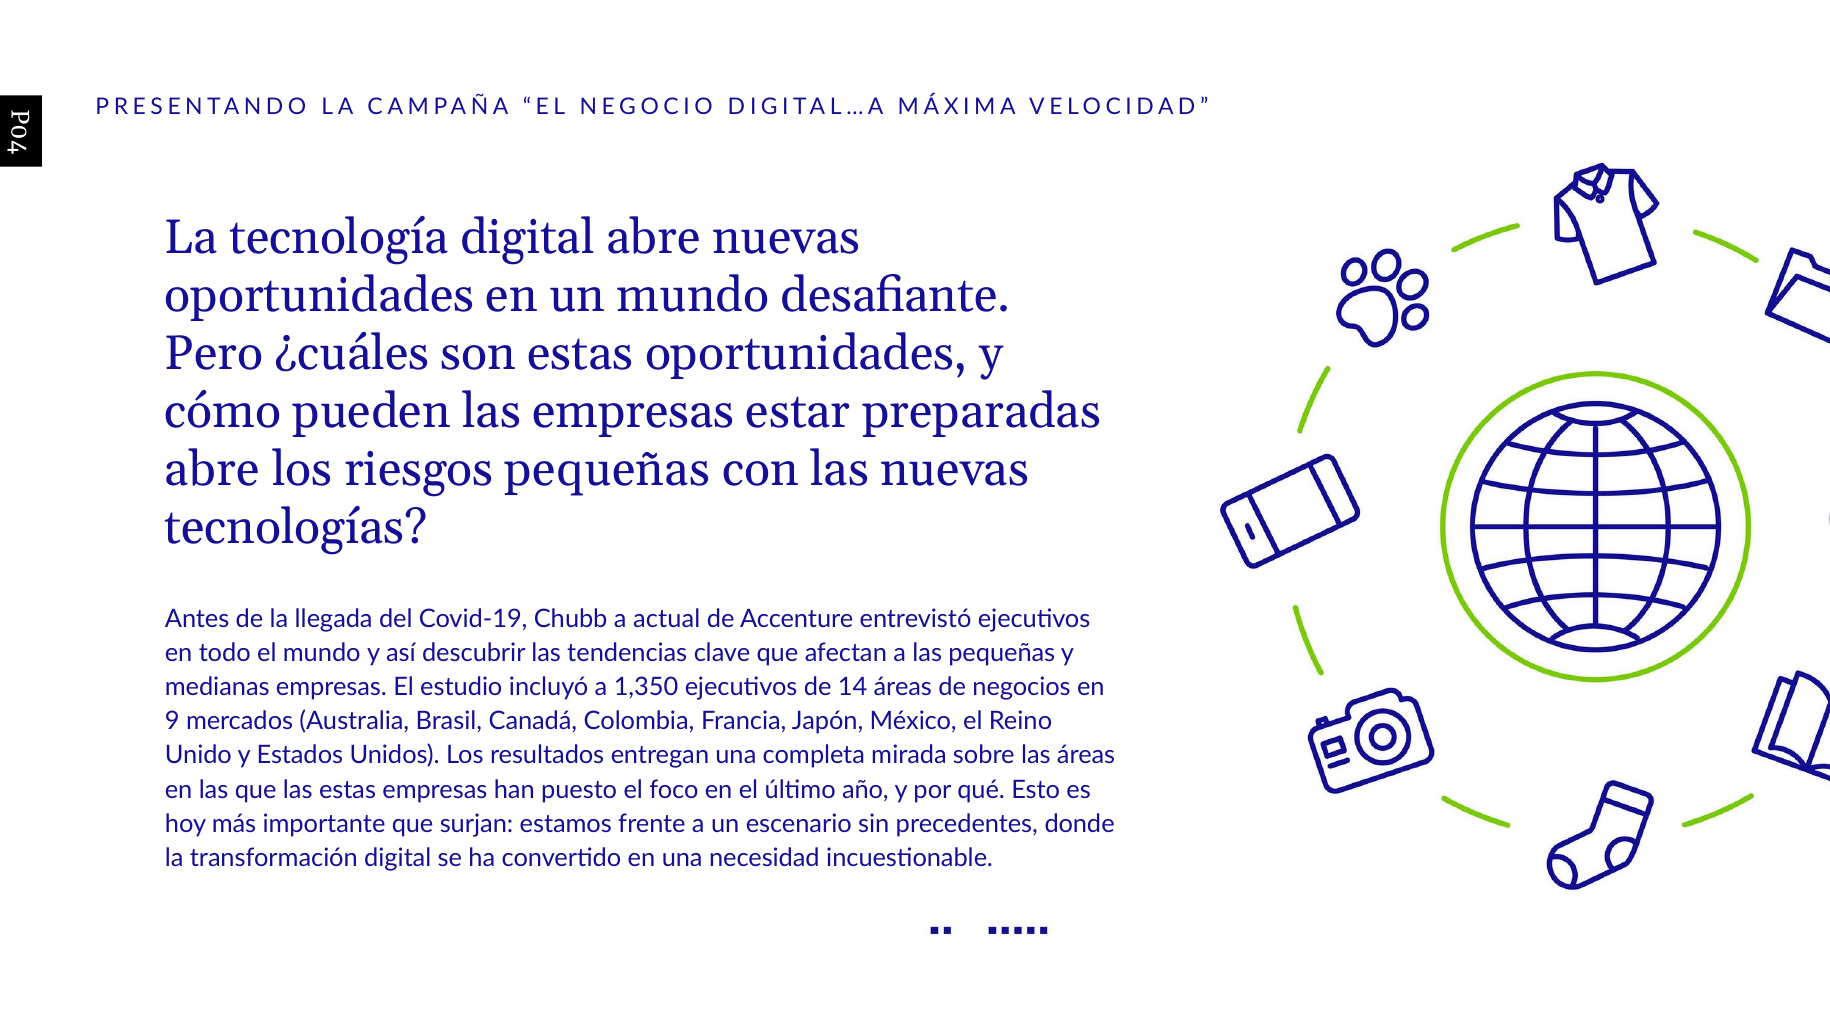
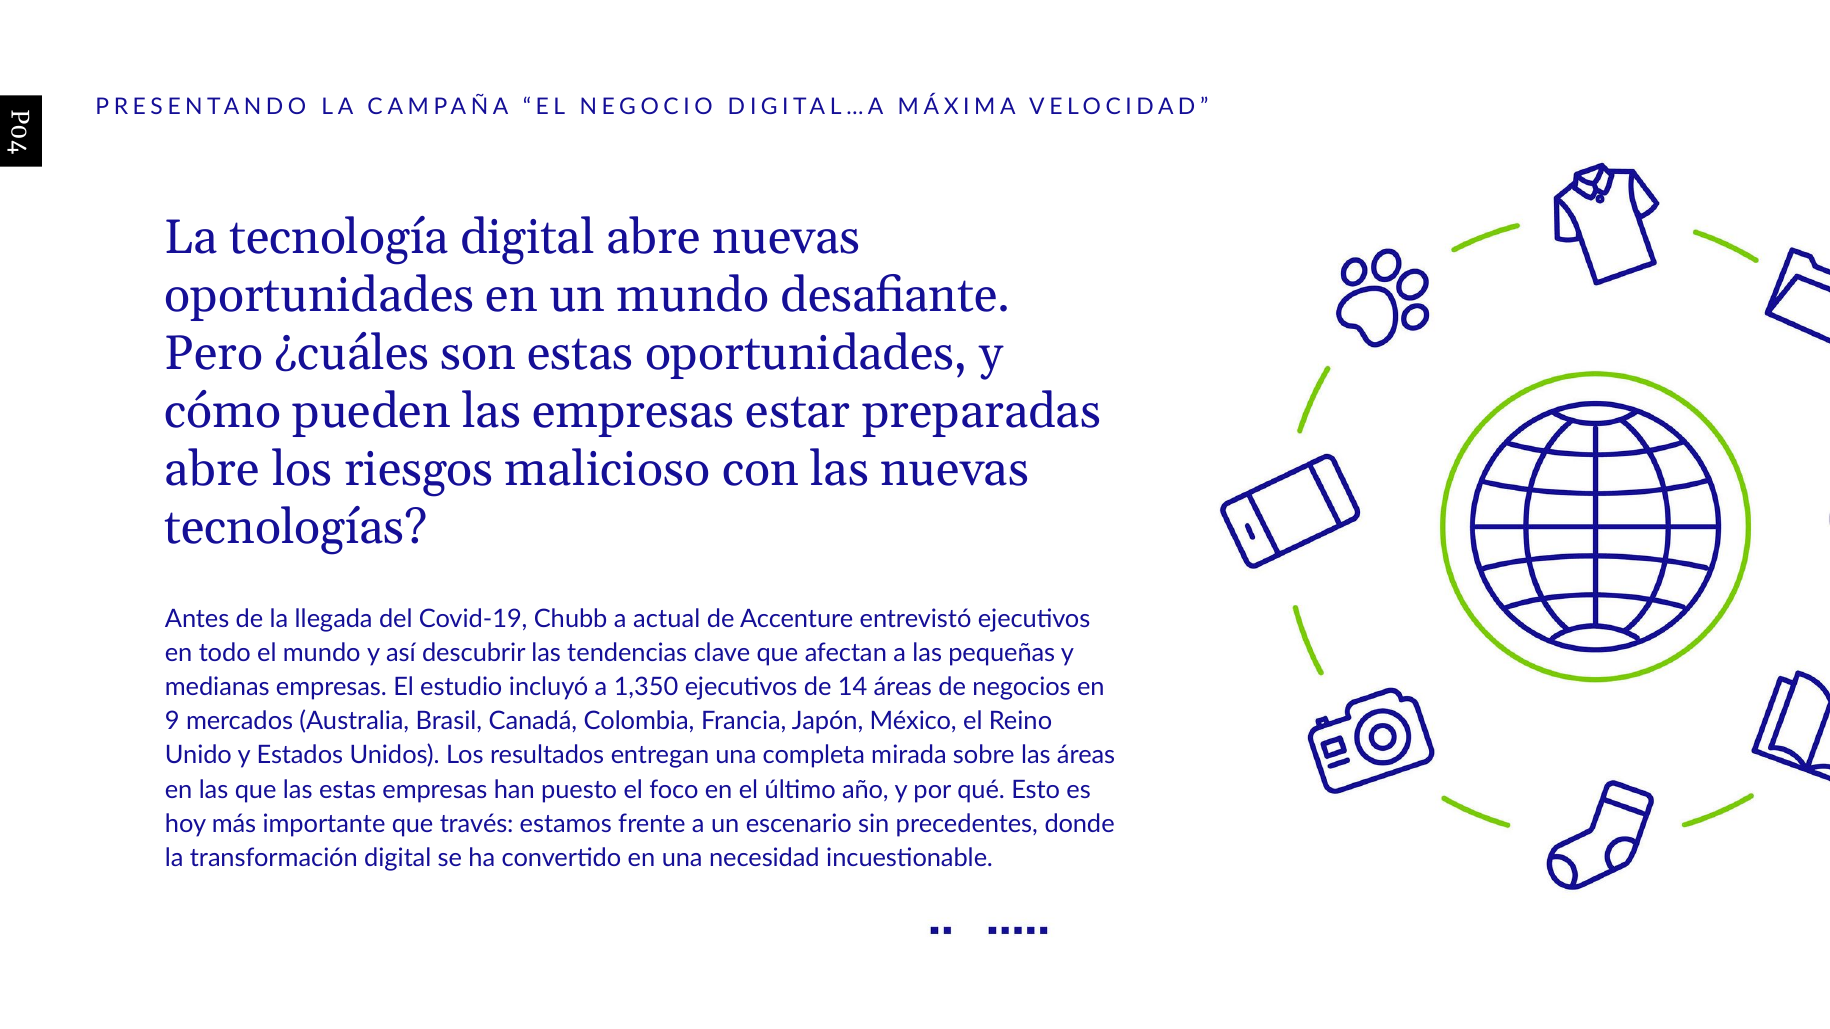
riesgos pequeñas: pequeñas -> malicioso (608, 469)
surjan: surjan -> través (477, 824)
